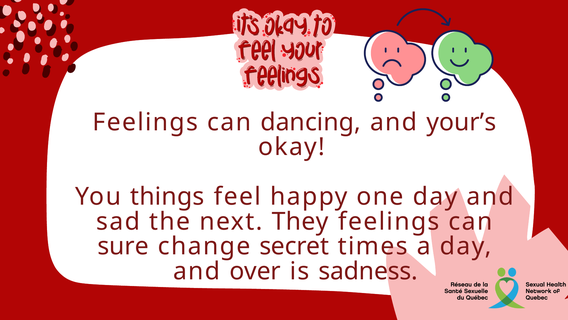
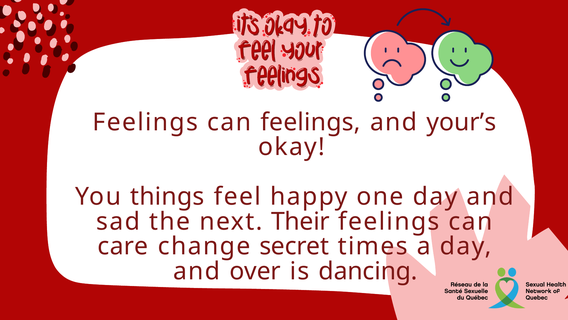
can dancing: dancing -> feelings (310, 122)
They: They -> Their (300, 221)
sure: sure -> care (123, 246)
sadness: sadness -> dancing (368, 271)
